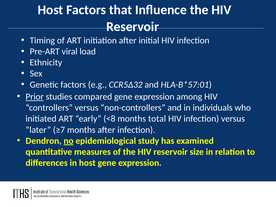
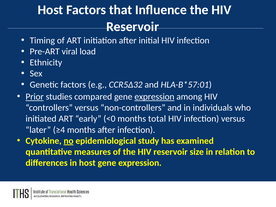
expression underline: none -> present (154, 97)
<8: <8 -> <0 (109, 119)
≥7: ≥7 -> ≥4 (59, 130)
Dendron: Dendron -> Cytokine (44, 141)
